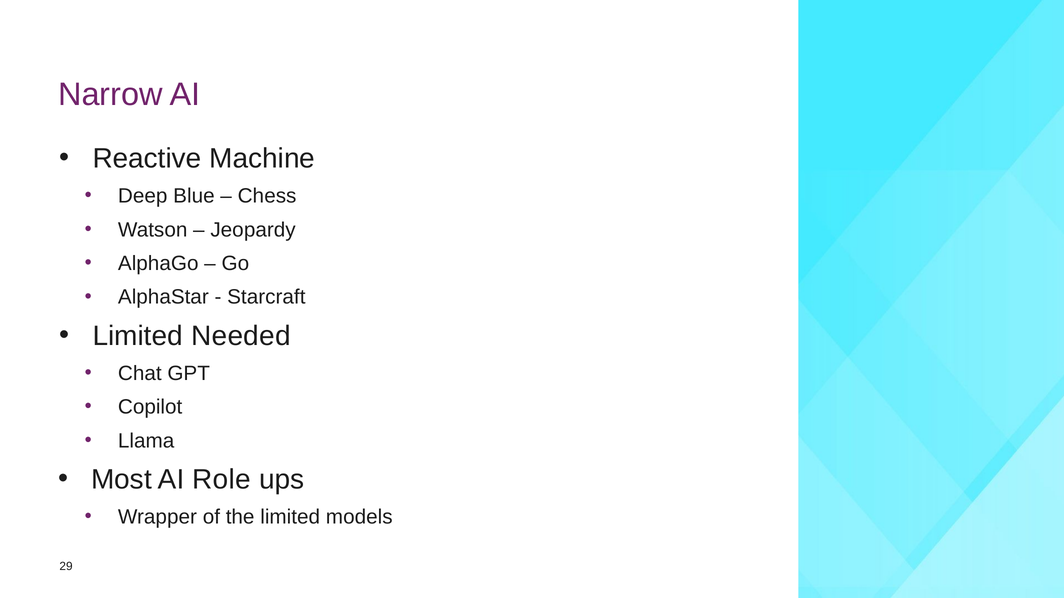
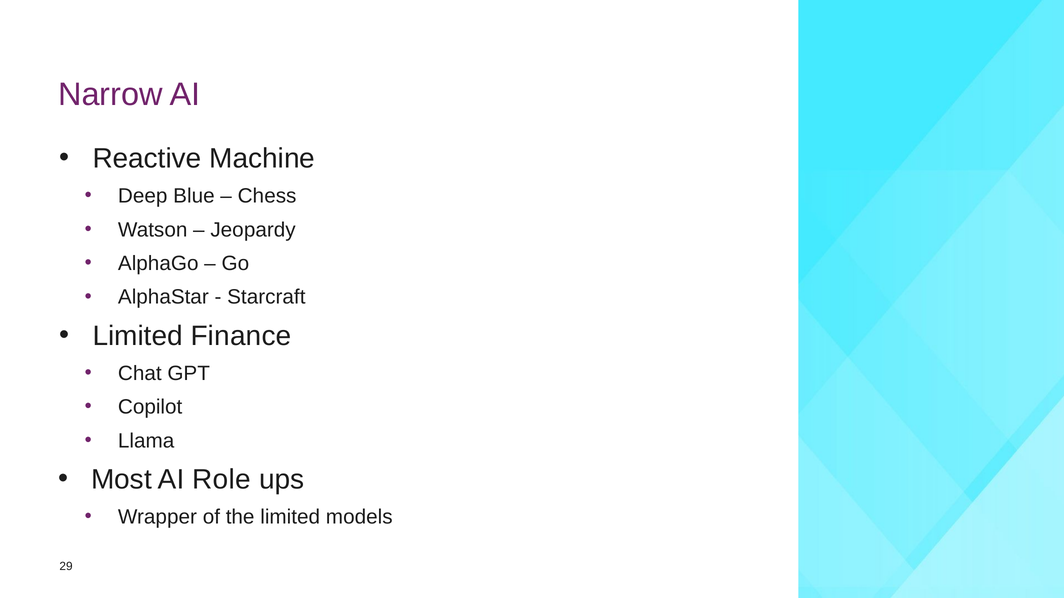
Needed: Needed -> Finance (241, 336)
